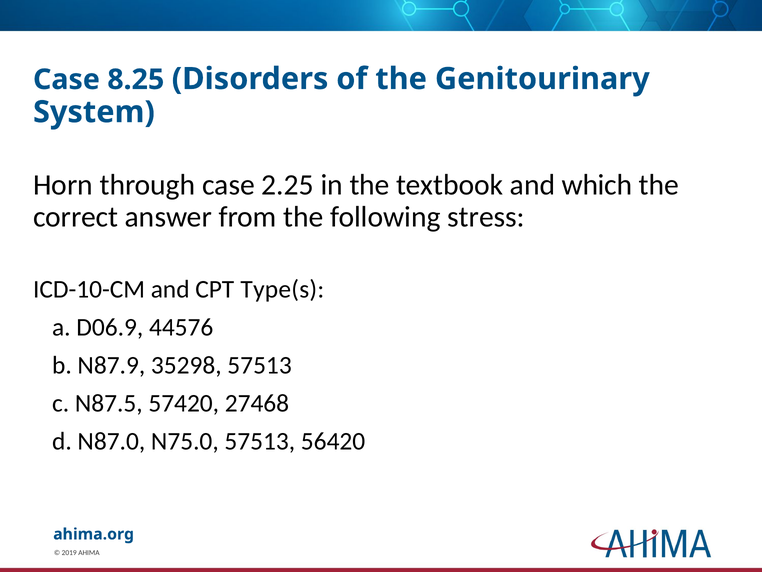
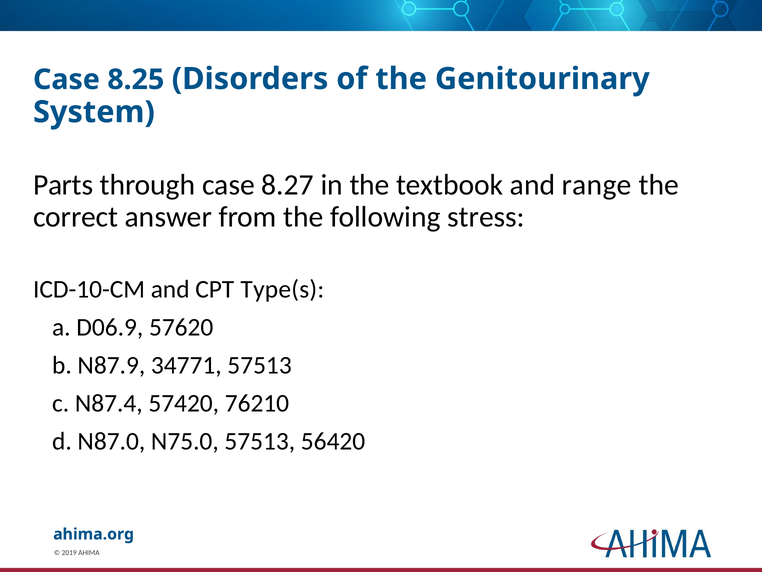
Horn: Horn -> Parts (63, 185)
2.25: 2.25 -> 8.27 (288, 185)
which: which -> range (597, 185)
44576: 44576 -> 57620 (181, 327)
35298: 35298 -> 34771 (186, 365)
N87.5: N87.5 -> N87.4 (109, 403)
27468: 27468 -> 76210 (257, 403)
